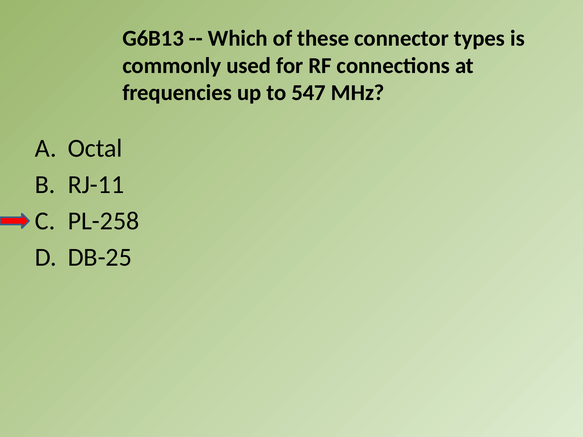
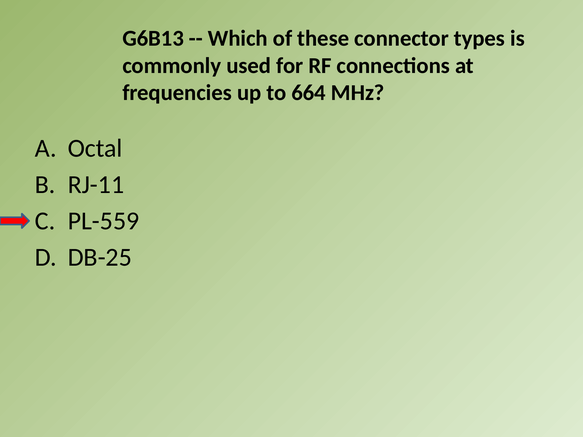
547: 547 -> 664 (309, 93)
PL-258: PL-258 -> PL-559 (103, 221)
